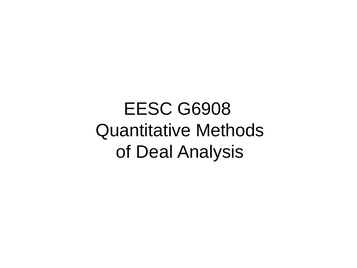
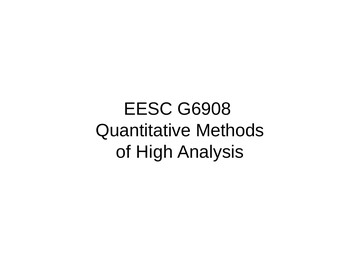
Deal: Deal -> High (155, 152)
